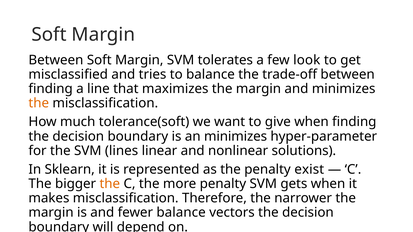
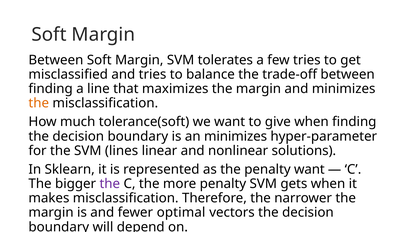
few look: look -> tries (307, 60)
penalty exist: exist -> want (309, 170)
the colour: orange -> purple (110, 184)
fewer balance: balance -> optimal (181, 213)
